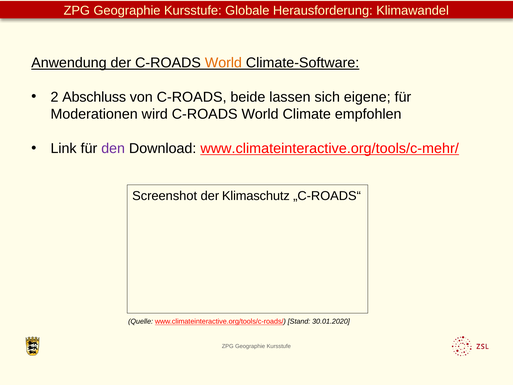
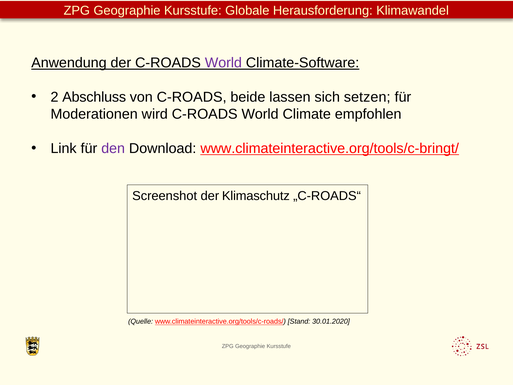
World colour: orange -> purple (223, 63)
eigene: eigene -> setzen (367, 97)
www.climateinteractive.org/tools/c-mehr/: www.climateinteractive.org/tools/c-mehr/ -> www.climateinteractive.org/tools/c-bringt/ (330, 148)
